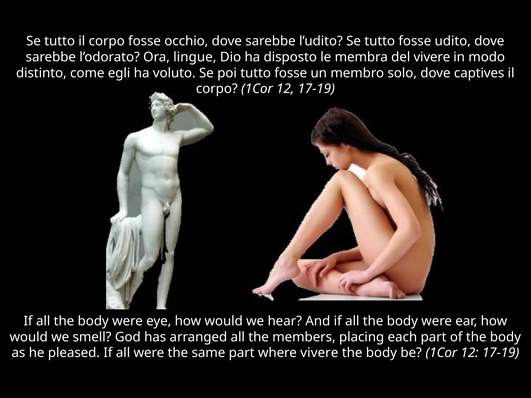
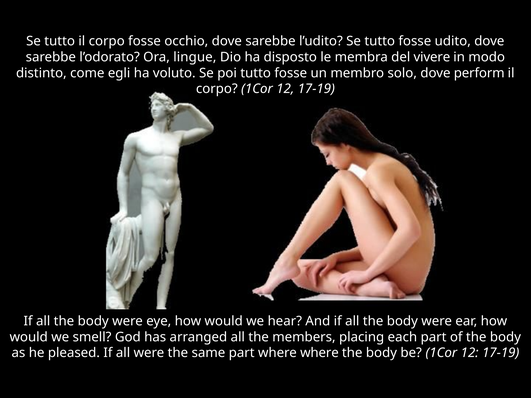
captives: captives -> perform (479, 73)
where vivere: vivere -> where (319, 353)
